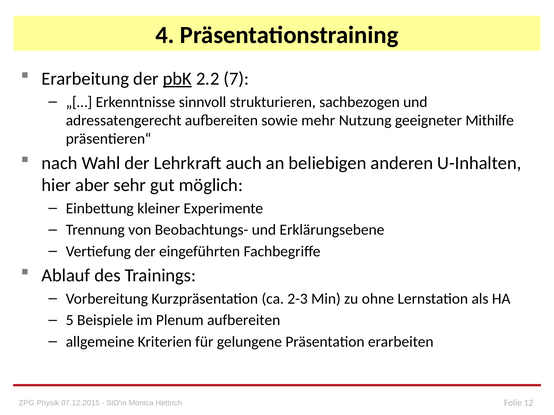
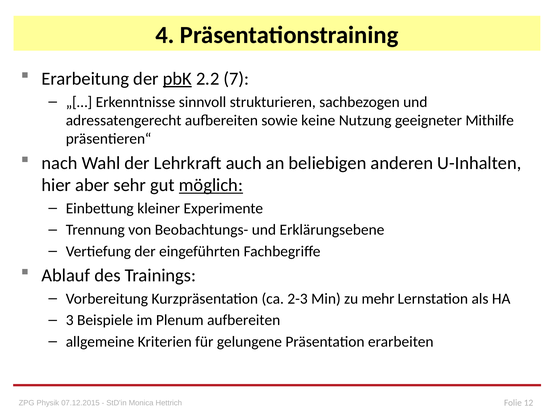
mehr: mehr -> keine (318, 121)
möglich underline: none -> present (211, 185)
ohne: ohne -> mehr (378, 299)
5: 5 -> 3 (70, 321)
